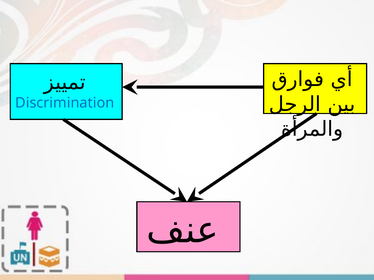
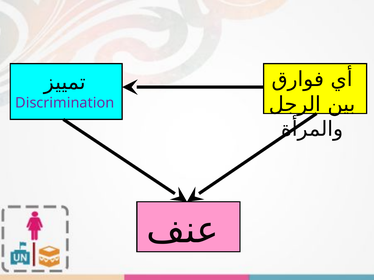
Discrimination colour: blue -> purple (65, 103)
